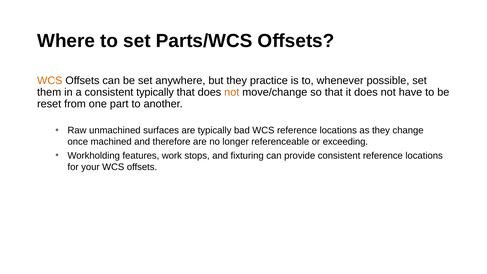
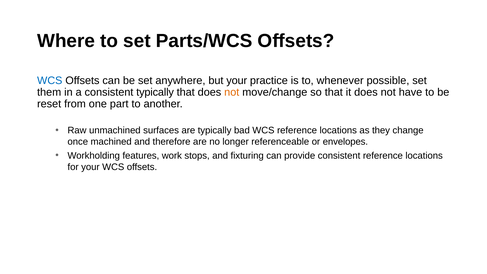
WCS colour: orange -> blue (50, 81)
but they: they -> your (237, 81)
exceeding: exceeding -> envelopes (345, 142)
